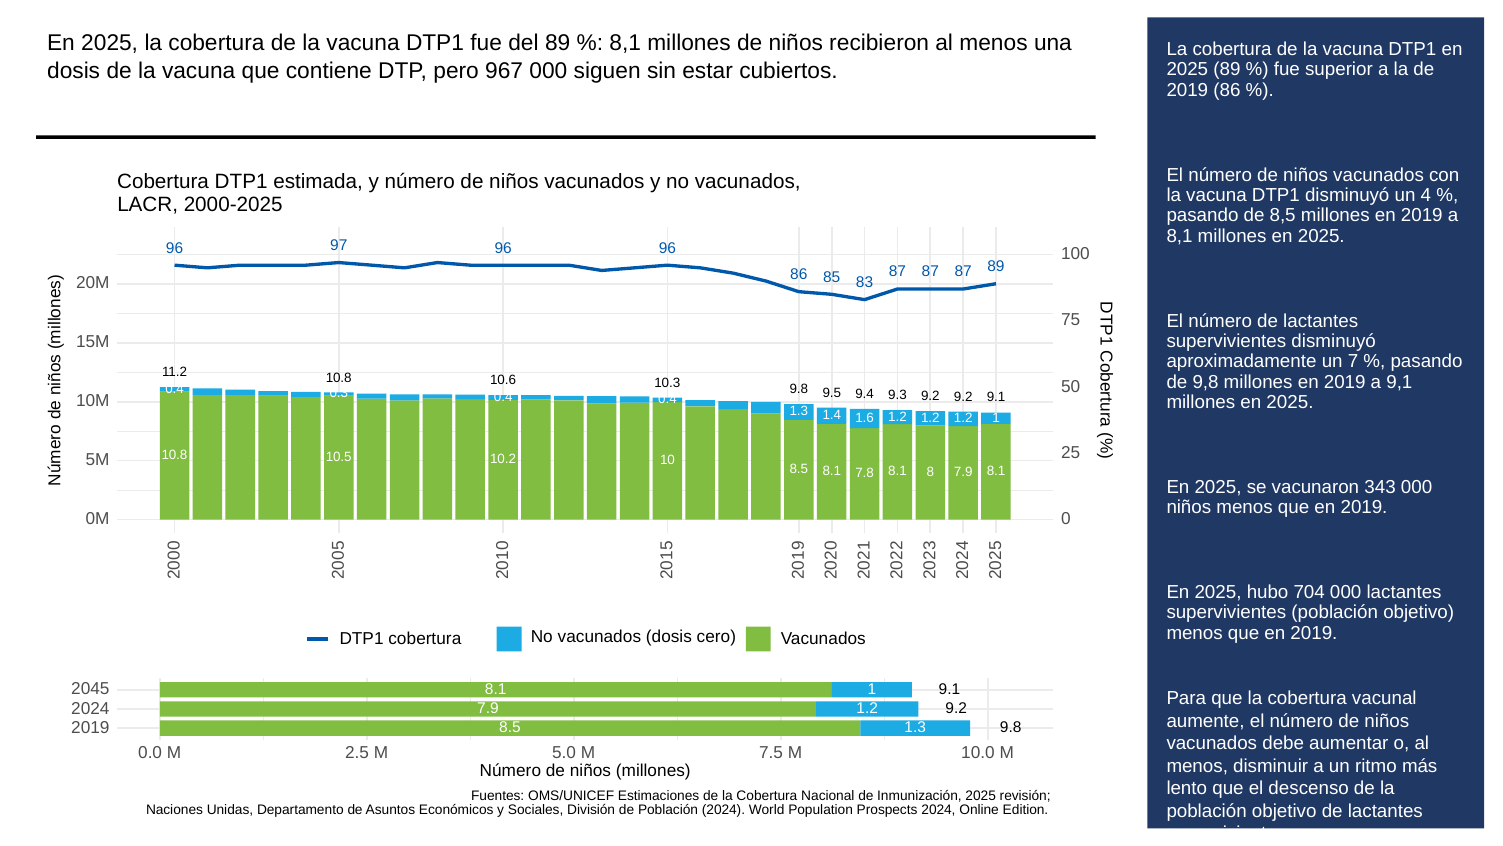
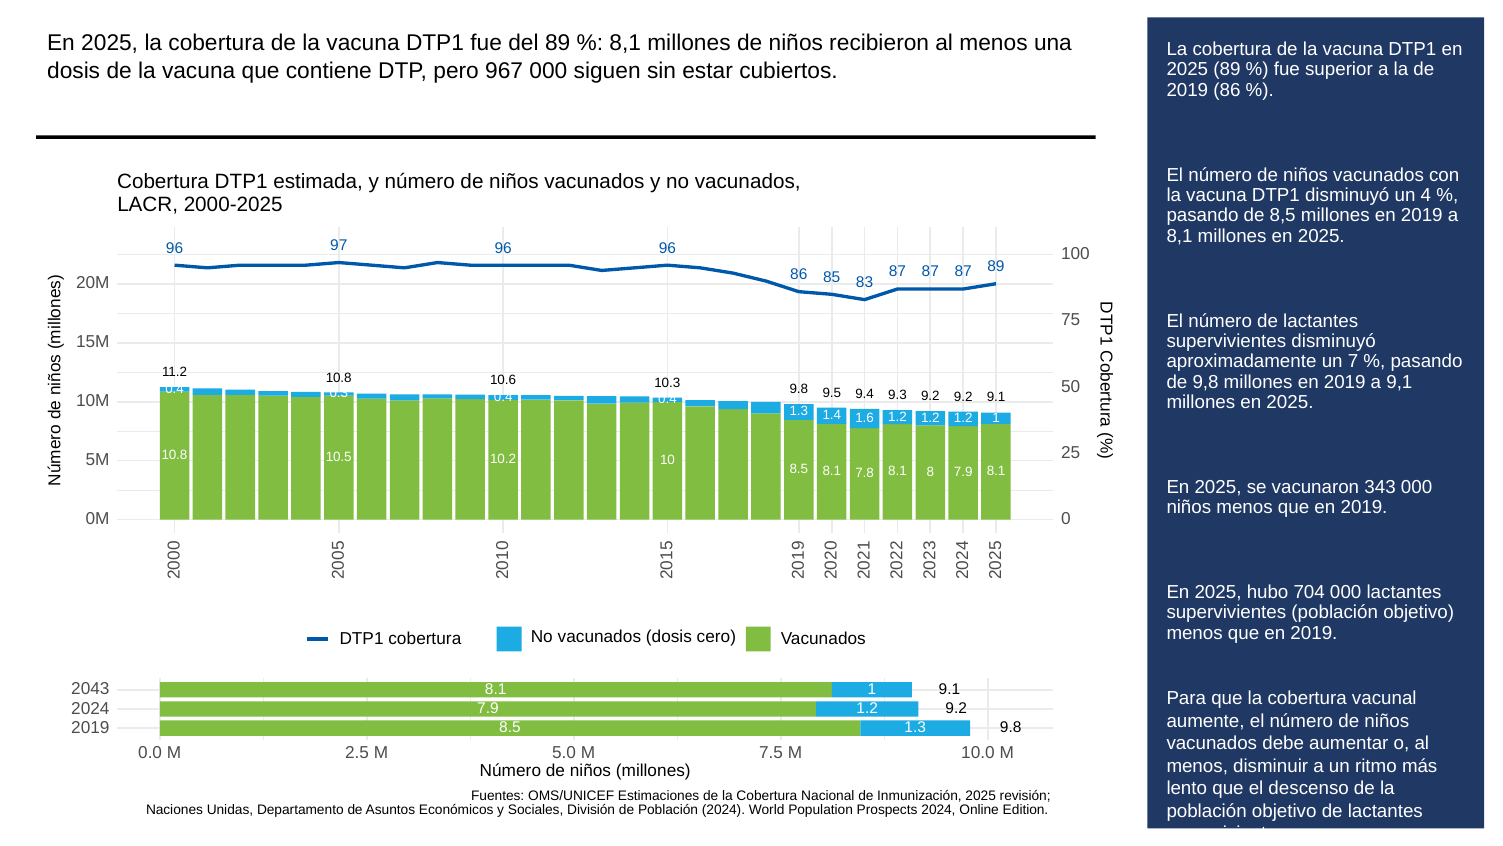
2045: 2045 -> 2043 (90, 689)
